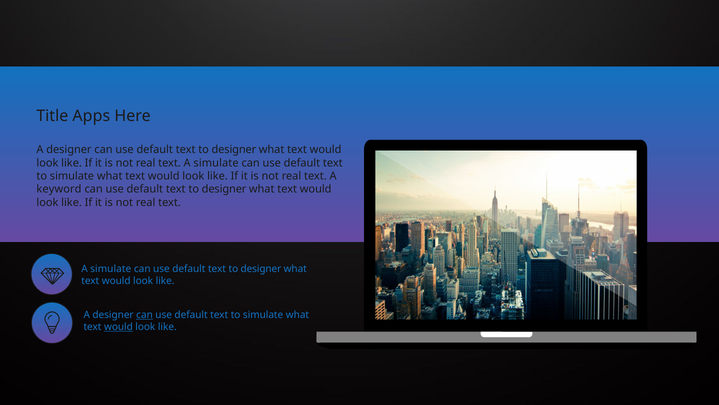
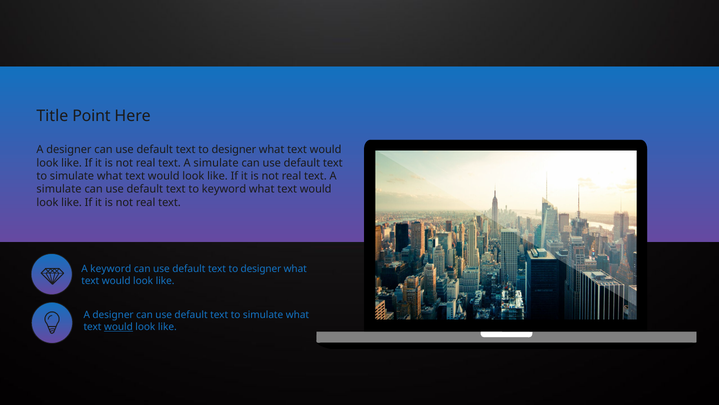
Apps: Apps -> Point (91, 116)
keyword: keyword -> simulate (59, 189)
designer: designer -> keyword (224, 189)
simulate: simulate -> keyword (111, 269)
can underline: present -> none (145, 315)
